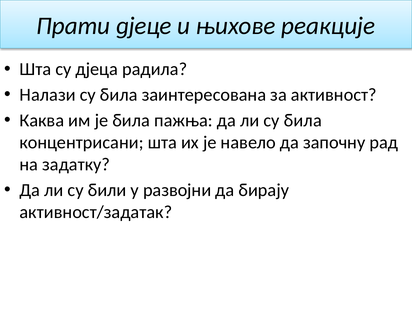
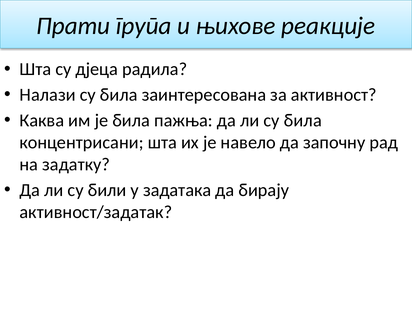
дјеце: дјеце -> група (144, 26)
развојни: развојни -> задатака (177, 190)
